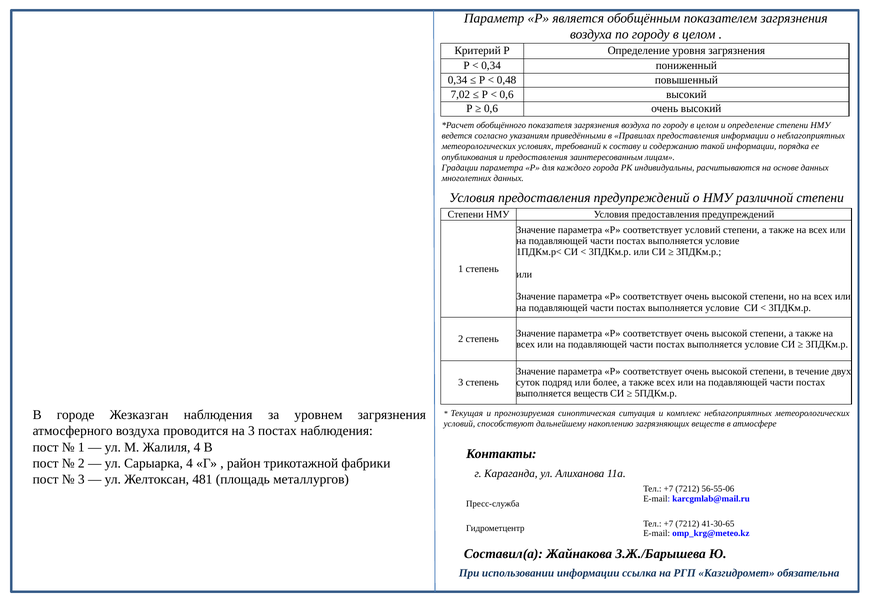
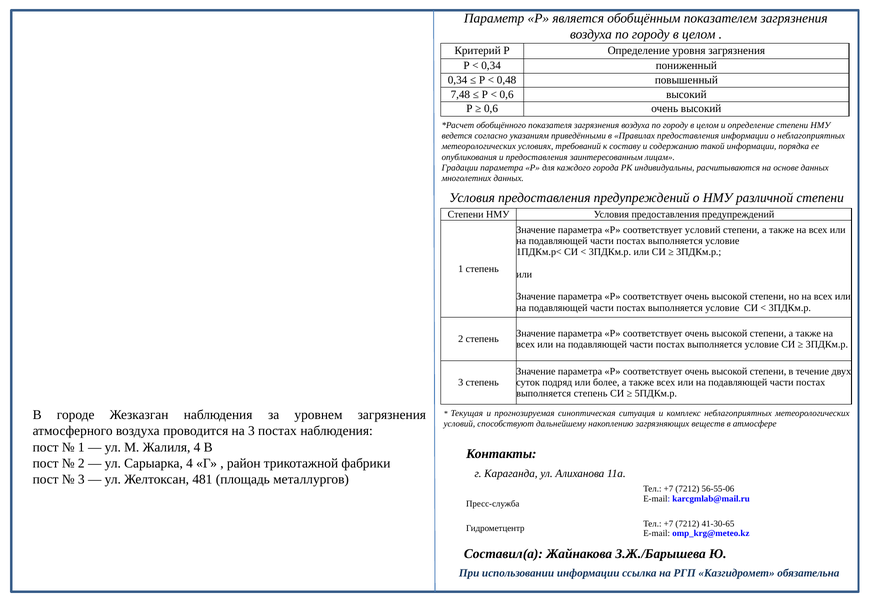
7,02: 7,02 -> 7,48 (460, 95)
выполняется веществ: веществ -> степень (591, 394)
